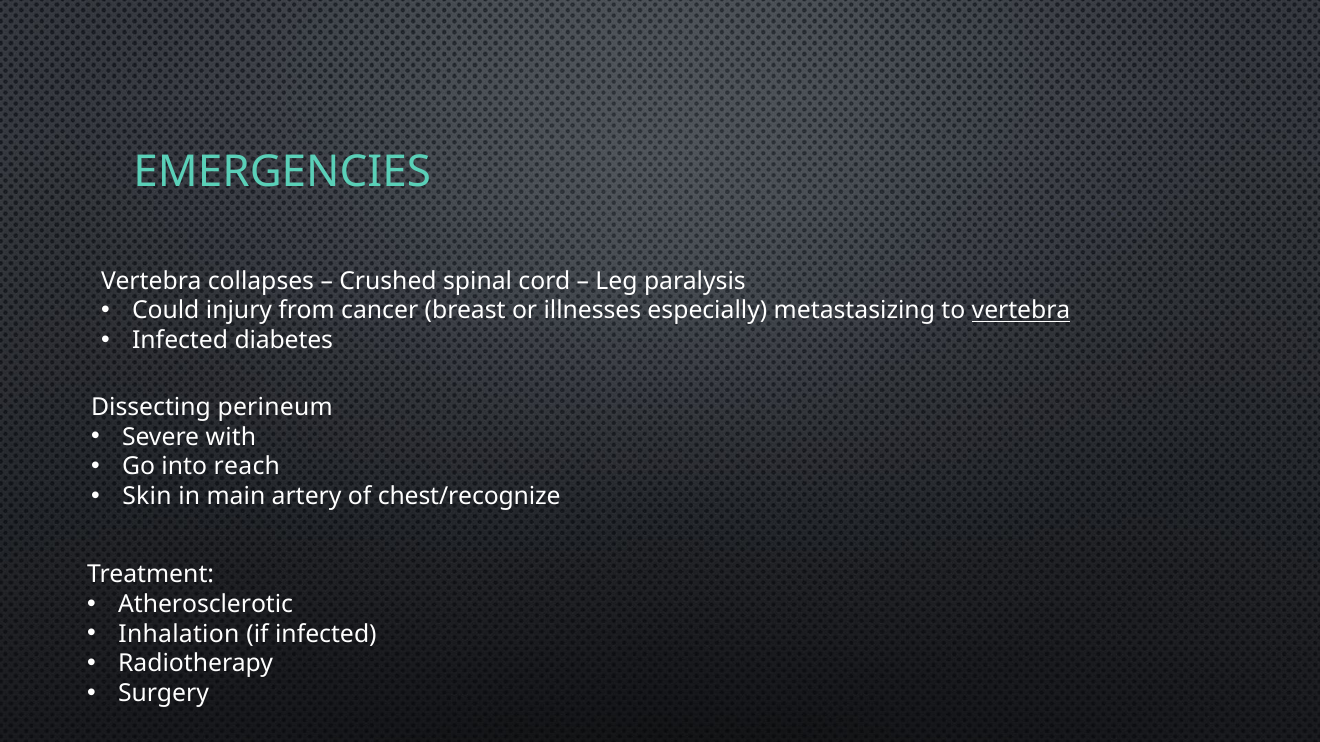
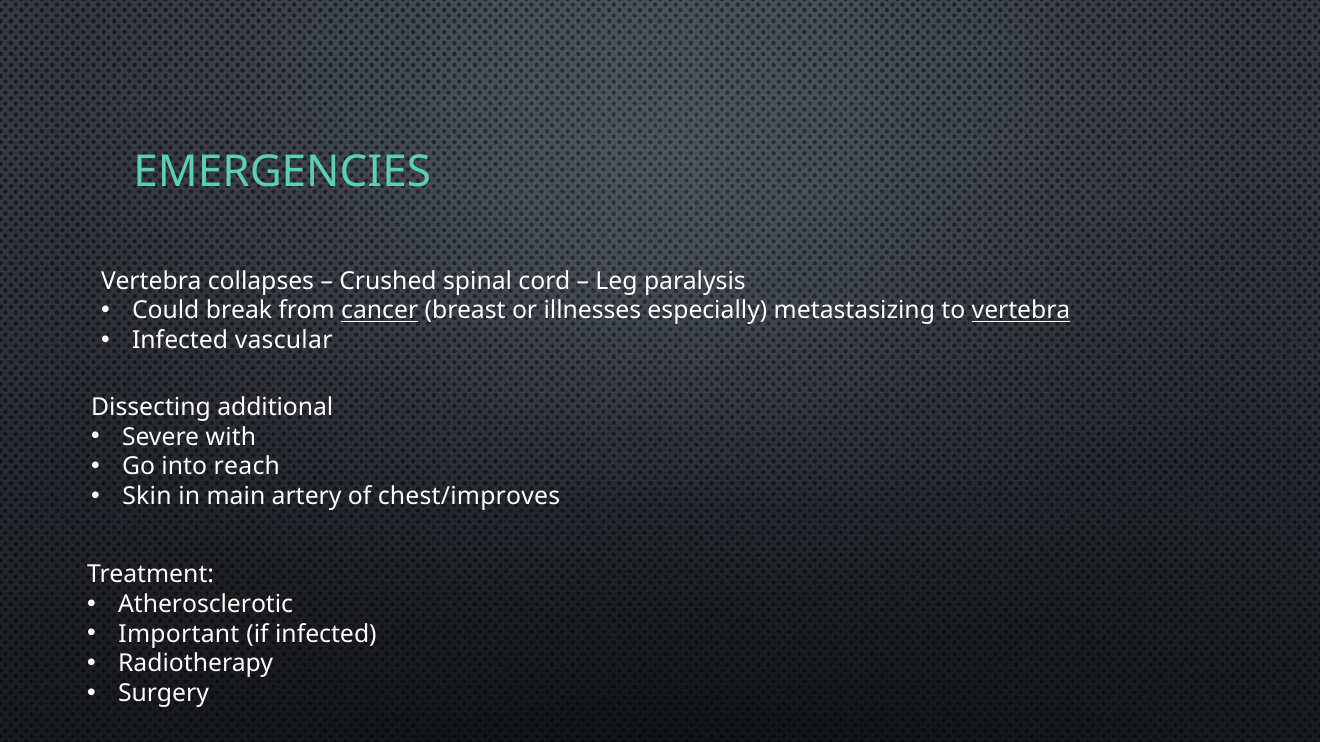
injury: injury -> break (239, 311)
cancer underline: none -> present (380, 311)
diabetes: diabetes -> vascular (284, 341)
perineum: perineum -> additional (275, 408)
chest/recognize: chest/recognize -> chest/improves (469, 497)
Inhalation: Inhalation -> Important (179, 635)
